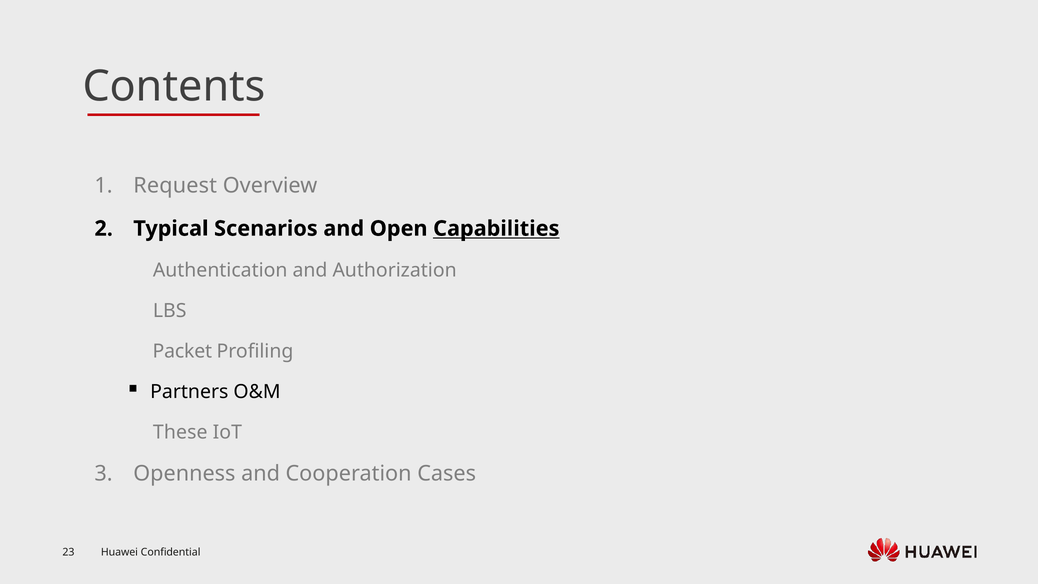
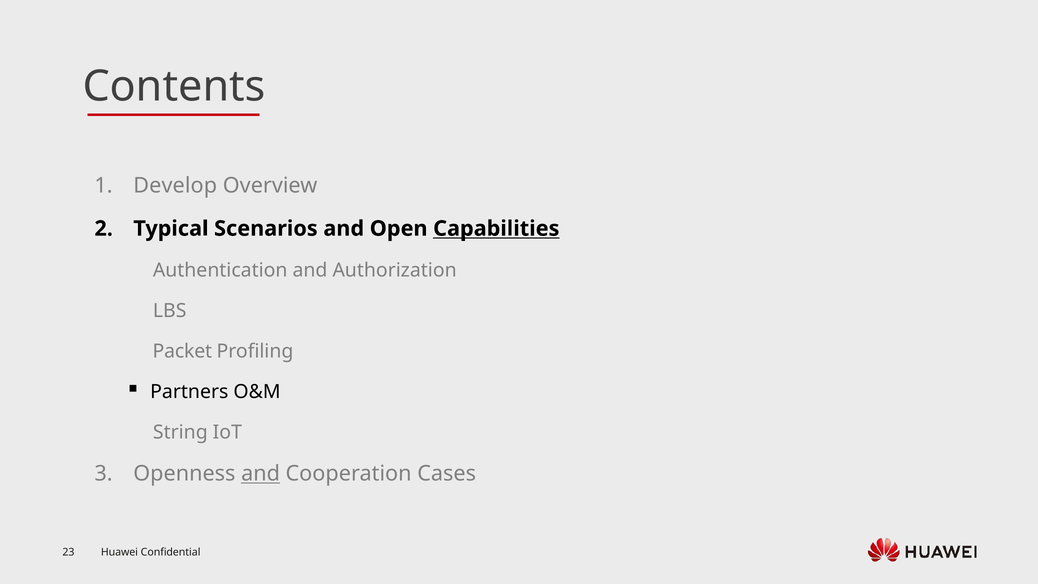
Request: Request -> Develop (175, 186)
These: These -> String (180, 432)
and underline: none -> present (261, 474)
